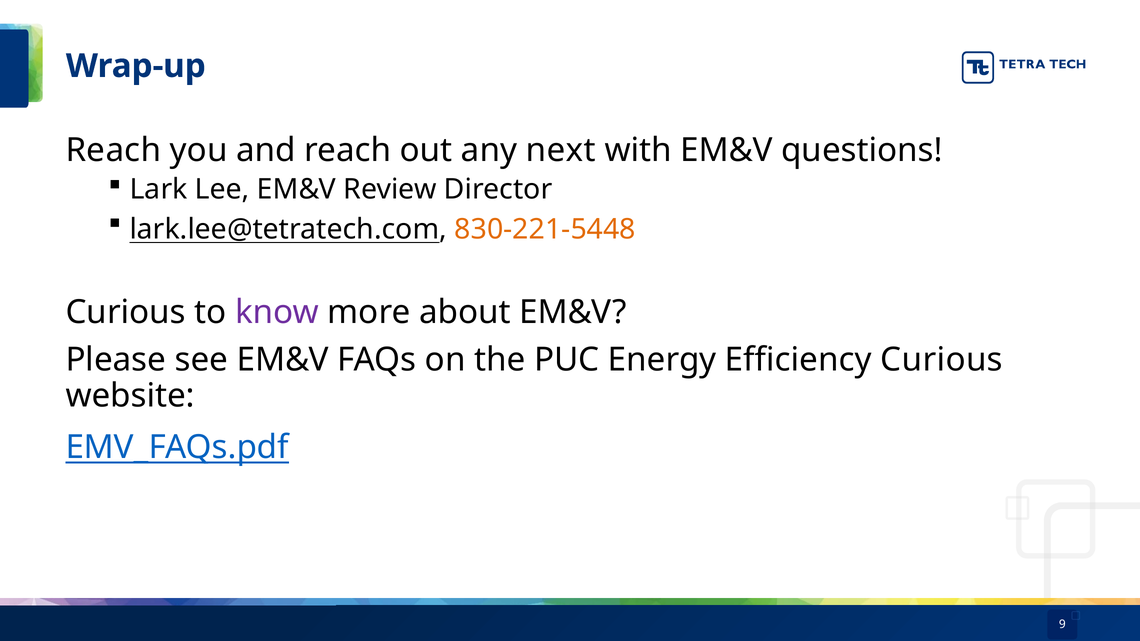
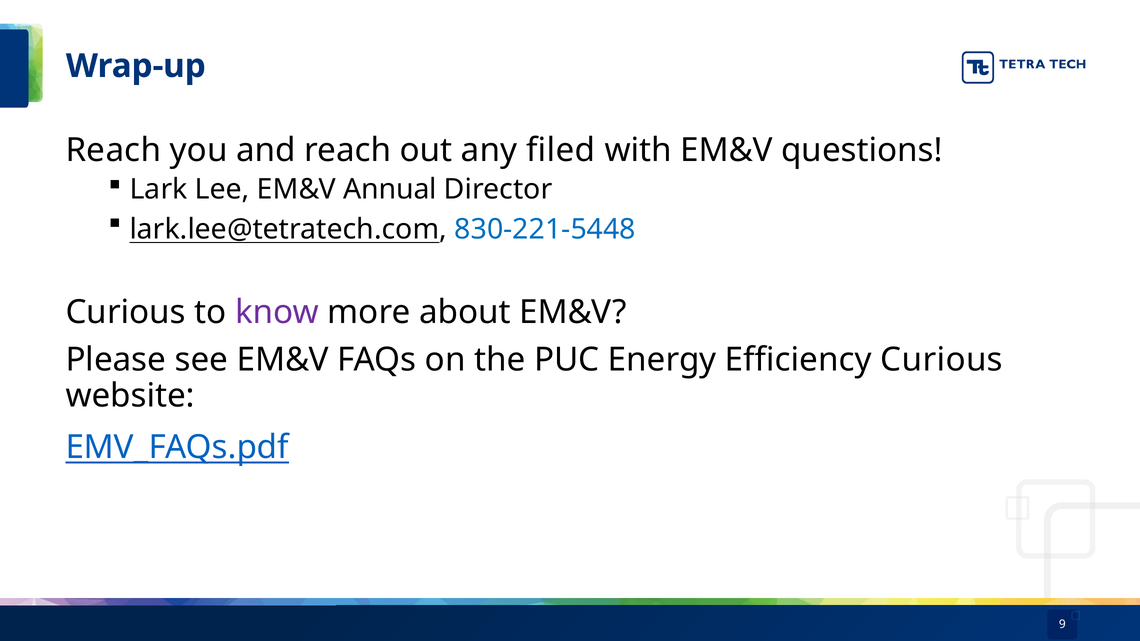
next: next -> filed (561, 150)
Review: Review -> Annual (390, 190)
830-221-5448 colour: orange -> blue (545, 230)
